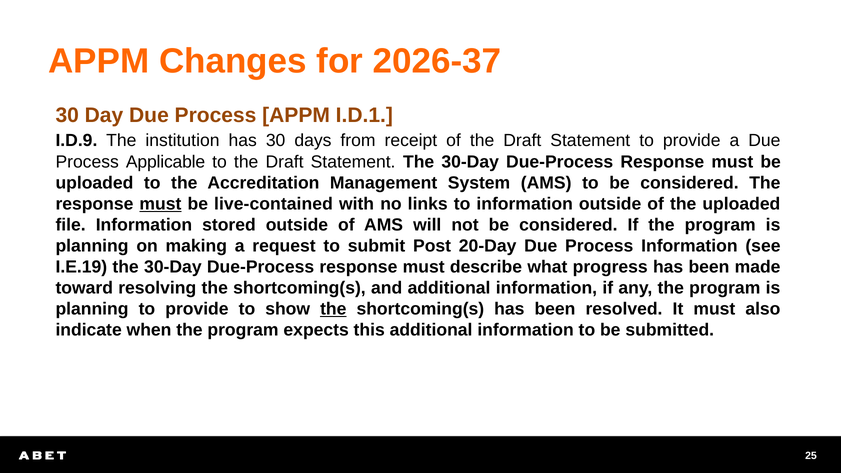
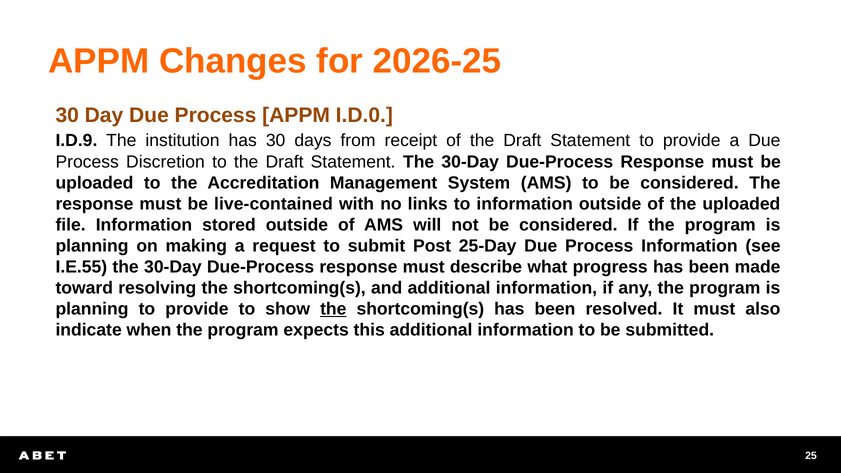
2026-37: 2026-37 -> 2026-25 (437, 61)
I.D.1: I.D.1 -> I.D.0 (364, 115)
Applicable: Applicable -> Discretion (165, 162)
must underline: present -> none (160, 204)
20-Day: 20-Day -> 25-Day (488, 246)
I.E.19: I.E.19 -> I.E.55 (81, 267)
